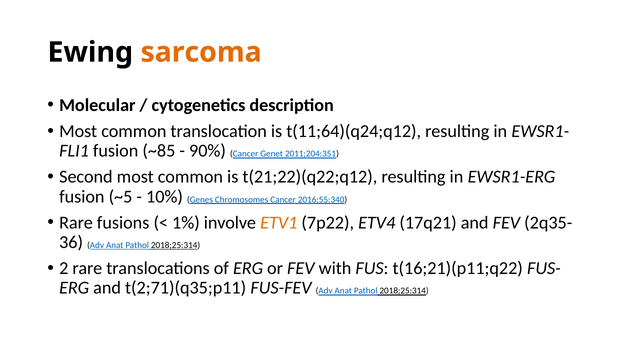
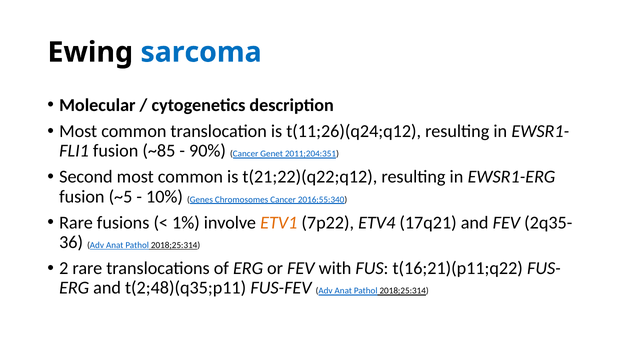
sarcoma colour: orange -> blue (201, 52)
t(11;64)(q24;q12: t(11;64)(q24;q12 -> t(11;26)(q24;q12 (354, 131)
t(2;71)(q35;p11: t(2;71)(q35;p11 -> t(2;48)(q35;p11 (186, 288)
